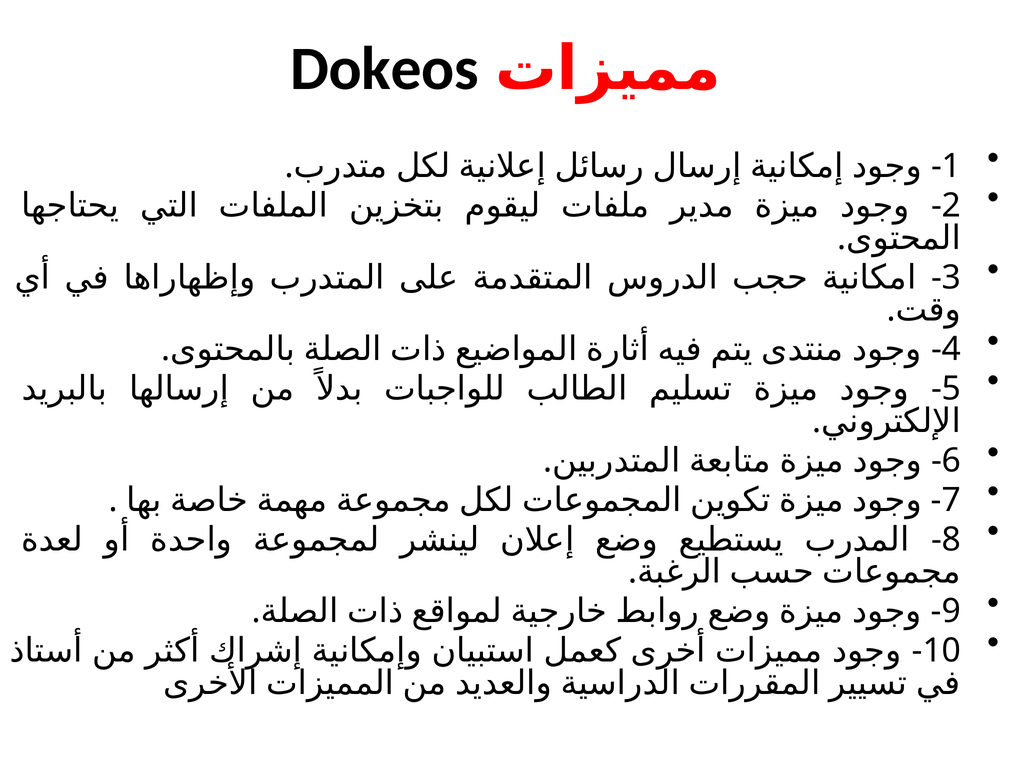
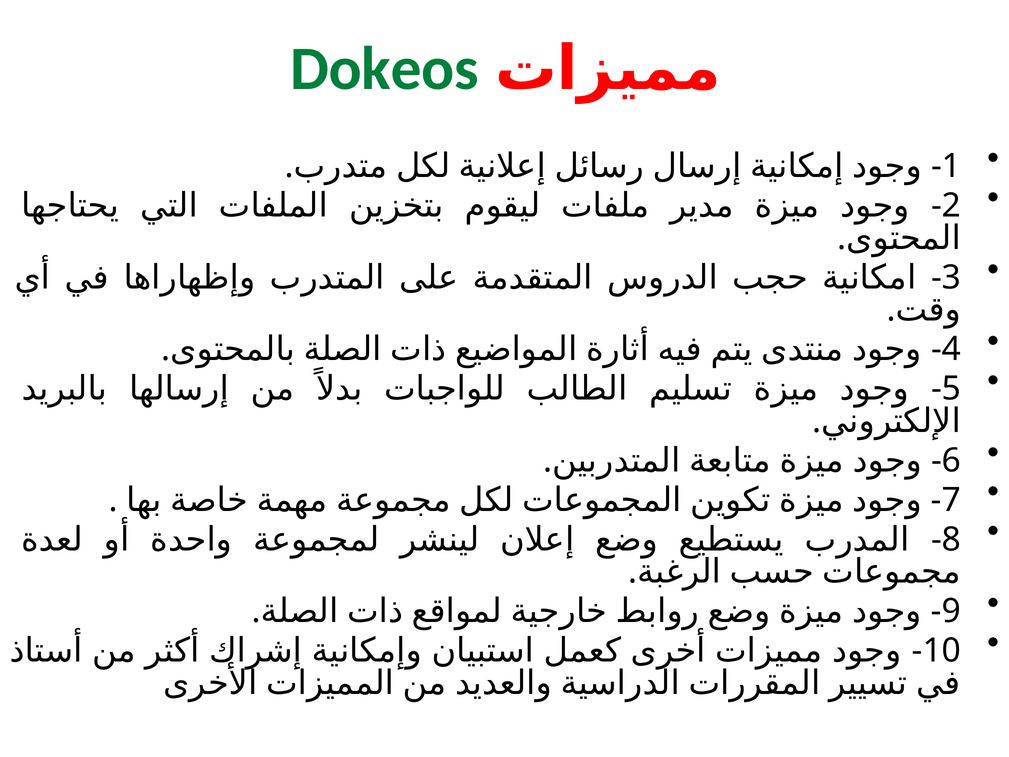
Dokeos colour: black -> green (384, 69)
